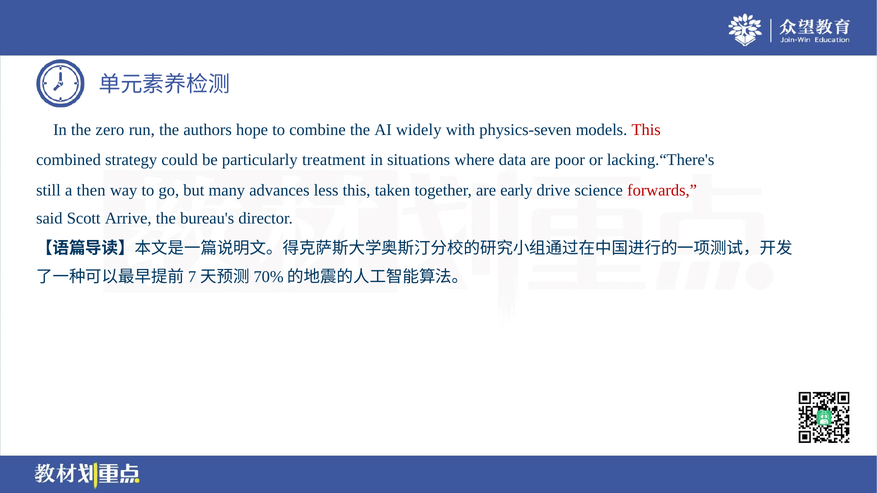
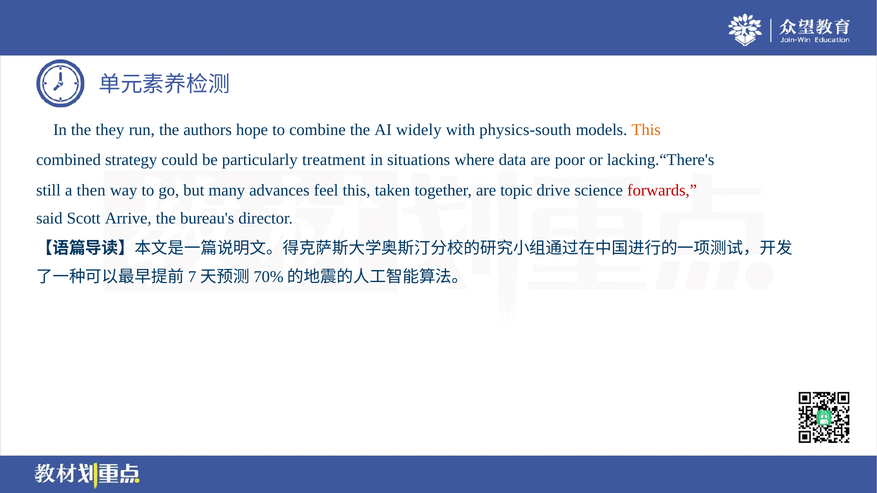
zero: zero -> they (110, 130)
physics-seven: physics-seven -> physics-south (525, 130)
This colour: red -> orange (646, 130)
less: less -> feel (326, 190)
early: early -> topic (516, 190)
